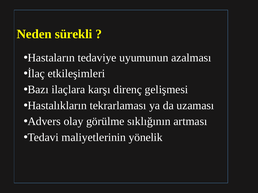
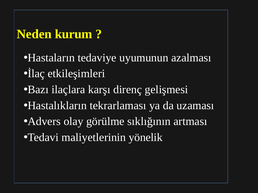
sürekli: sürekli -> kurum (74, 34)
